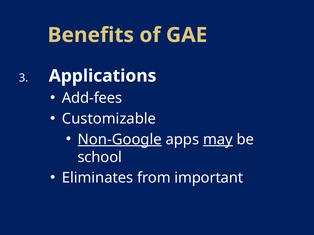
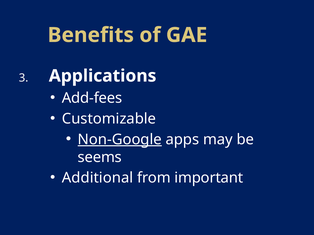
may underline: present -> none (218, 140)
school: school -> seems (100, 157)
Eliminates: Eliminates -> Additional (98, 178)
